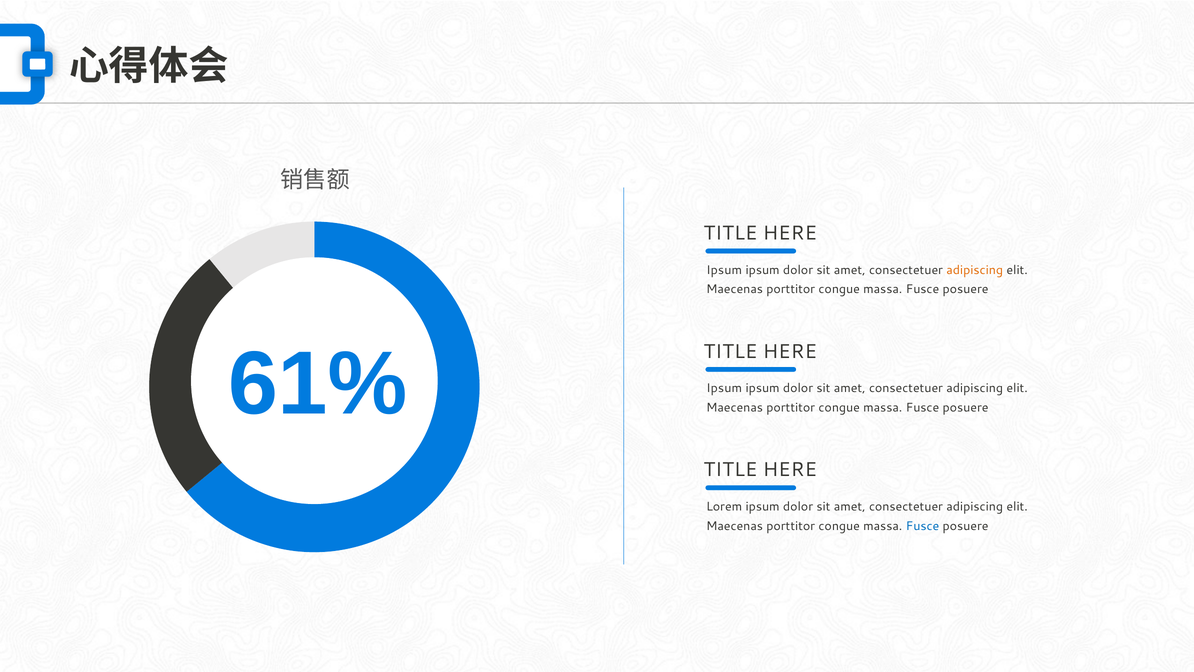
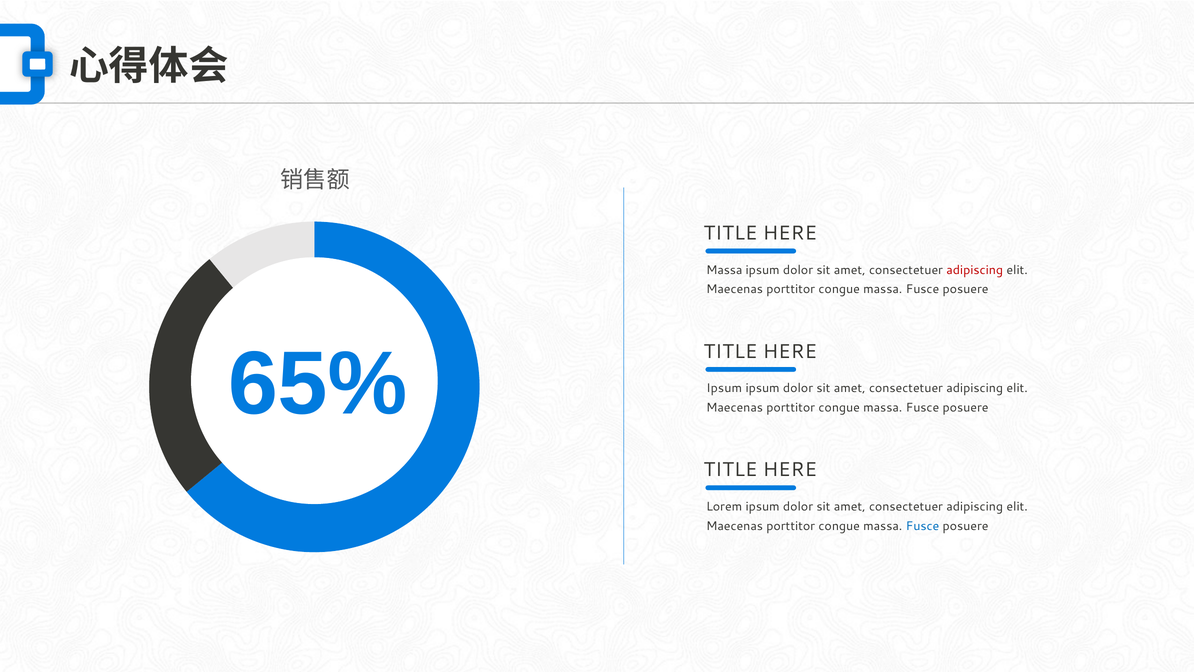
Ipsum: Ipsum -> Massa (724, 270)
adipiscing colour: orange -> red (975, 270)
61%: 61% -> 65% (318, 384)
